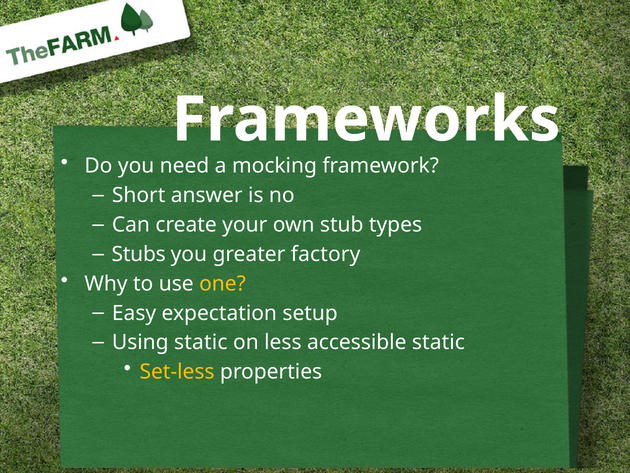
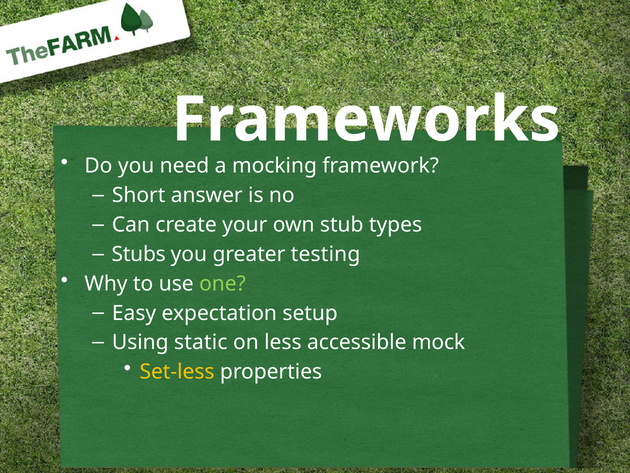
factory: factory -> testing (326, 254)
one colour: yellow -> light green (222, 283)
accessible static: static -> mock (439, 342)
